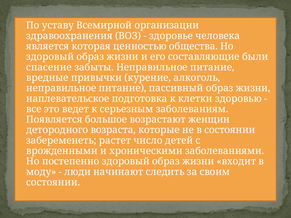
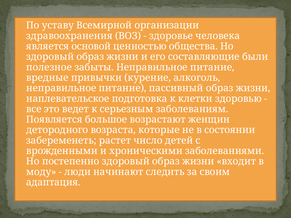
которая: которая -> основой (91, 46)
спасение: спасение -> полезное (49, 67)
состоянии: состоянии -> адаптация (53, 182)
